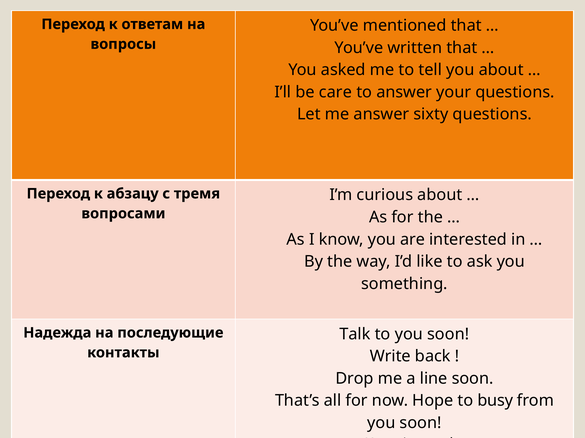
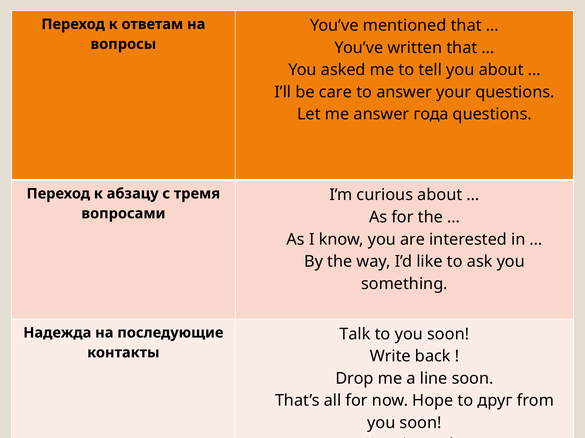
sixty: sixty -> года (431, 114)
busy: busy -> друг (495, 401)
